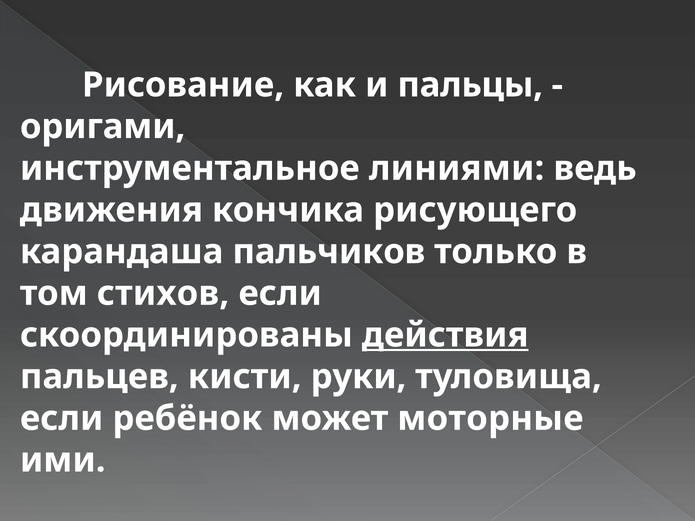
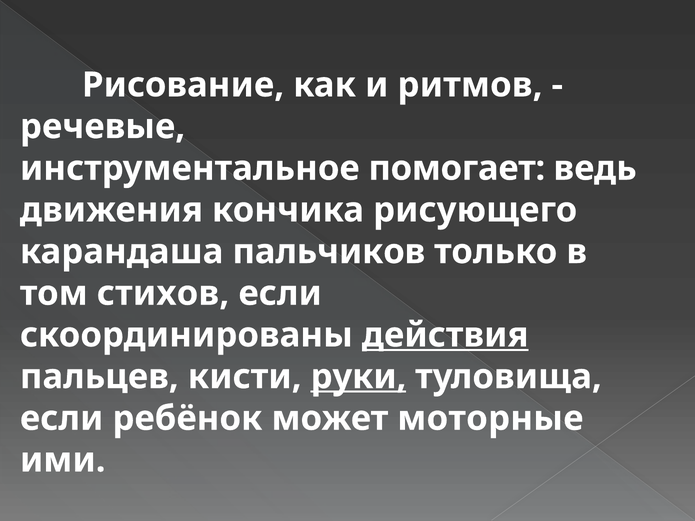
пальцы: пальцы -> ритмов (470, 85)
оригами: оригами -> речевые (103, 127)
линиями: линиями -> помогает (457, 168)
руки underline: none -> present (358, 377)
